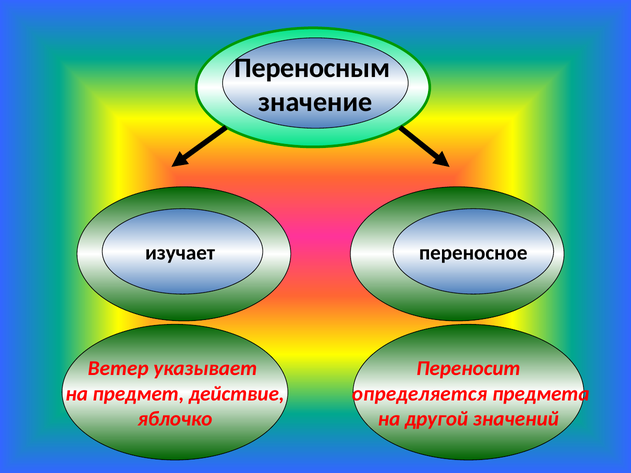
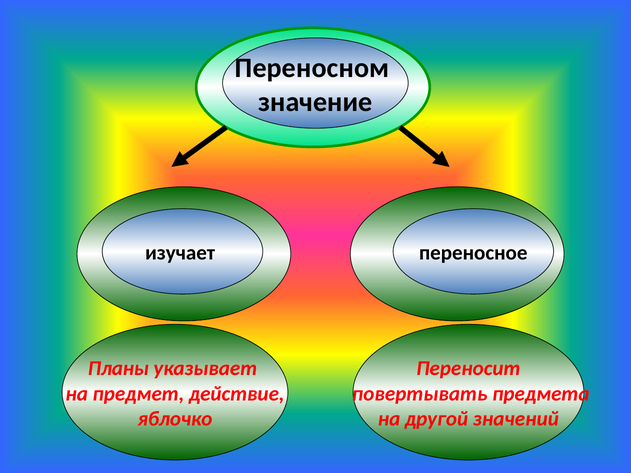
Переносным: Переносным -> Переносном (312, 68)
Ветер: Ветер -> Планы (118, 369)
определяется: определяется -> повертывать (420, 394)
